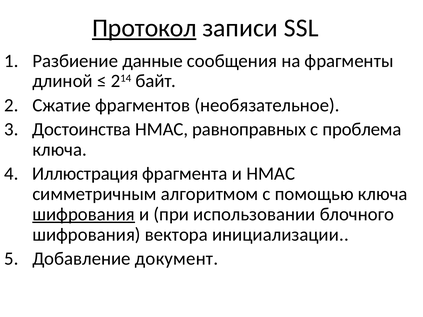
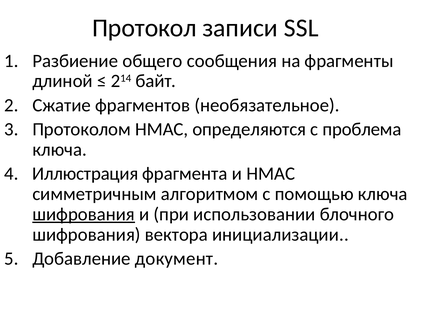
Протокол underline: present -> none (144, 28)
данные: данные -> общего (152, 61)
Достоинства: Достоинства -> Протоколом (82, 129)
равноправных: равноправных -> определяются (249, 129)
